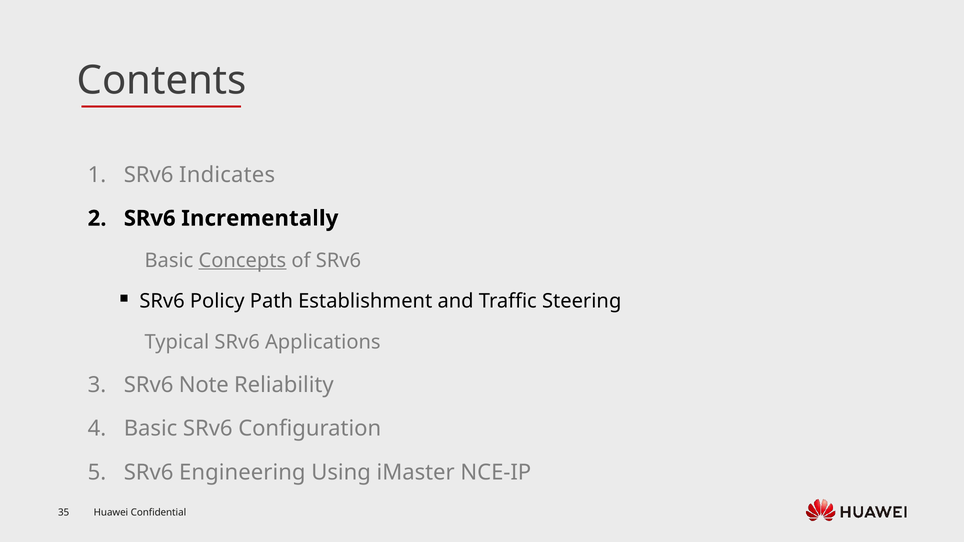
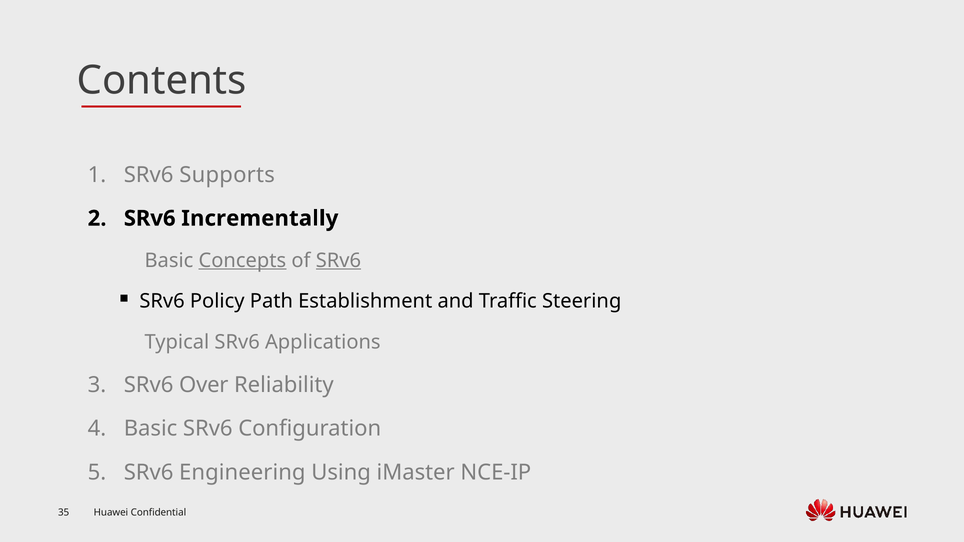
Indicates: Indicates -> Supports (227, 175)
SRv6 underline: none -> present (338, 261)
Note: Note -> Over (204, 385)
